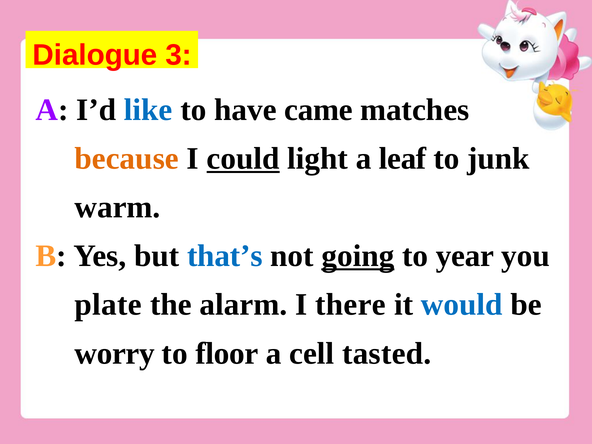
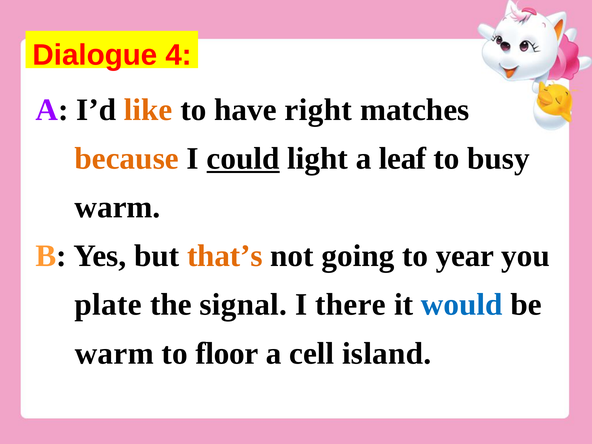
3: 3 -> 4 (179, 55)
like colour: blue -> orange (148, 110)
came: came -> right (318, 110)
junk: junk -> busy (498, 158)
that’s colour: blue -> orange (225, 256)
going underline: present -> none (358, 256)
alarm: alarm -> signal (243, 305)
worry: worry -> warm (114, 353)
tasted: tasted -> island (387, 353)
